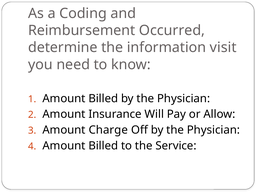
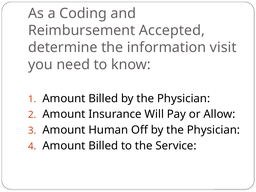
Occurred: Occurred -> Accepted (172, 30)
Charge: Charge -> Human (108, 130)
